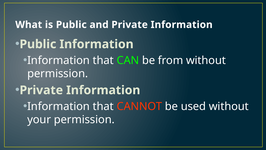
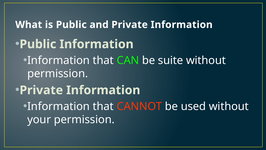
from: from -> suite (171, 60)
